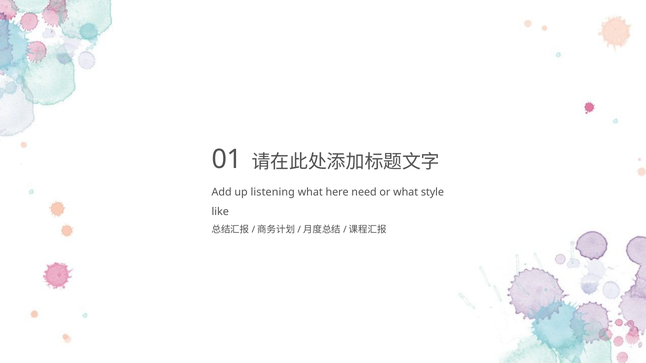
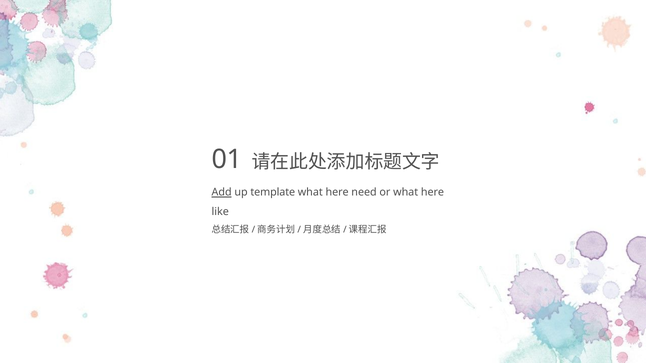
Add underline: none -> present (222, 193)
listening: listening -> template (273, 193)
or what style: style -> here (432, 193)
